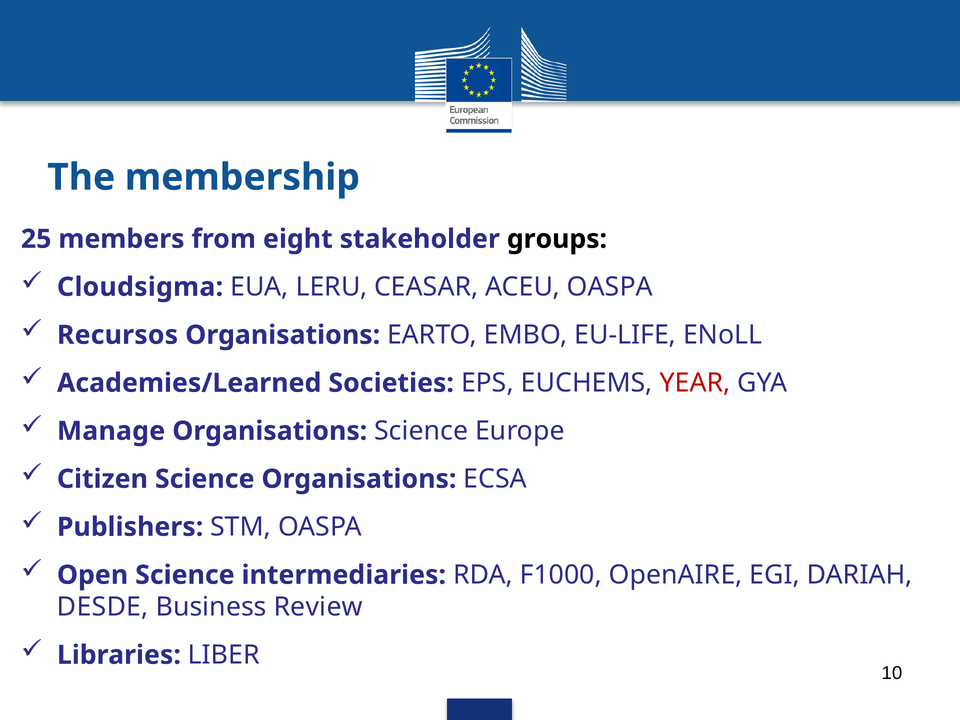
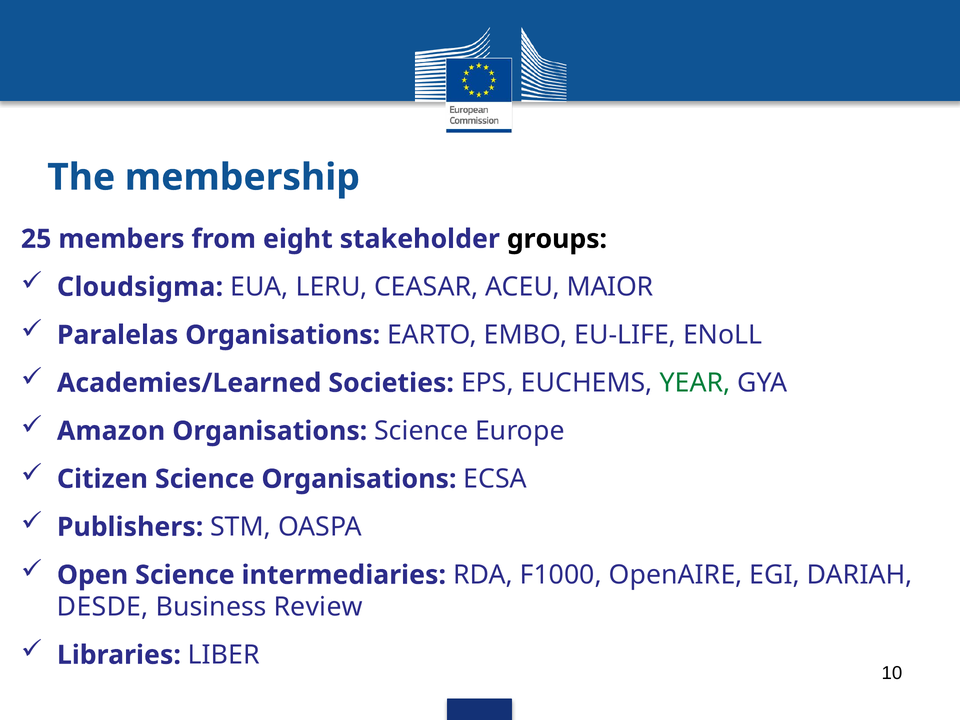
ACEU OASPA: OASPA -> MAIOR (610, 287)
Recursos: Recursos -> Paralelas (118, 335)
YEAR colour: red -> green (695, 383)
Manage: Manage -> Amazon (111, 431)
